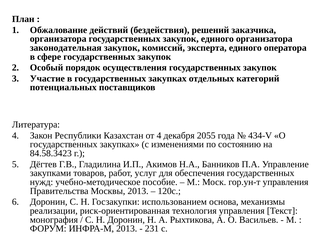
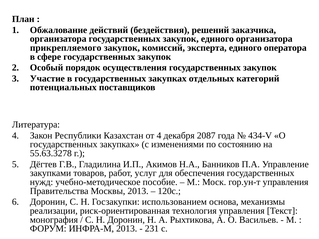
законодательная: законодательная -> прикрепляемого (66, 48)
2055: 2055 -> 2087 (206, 136)
84.58.3423: 84.58.3423 -> 55.63.3278 (51, 154)
